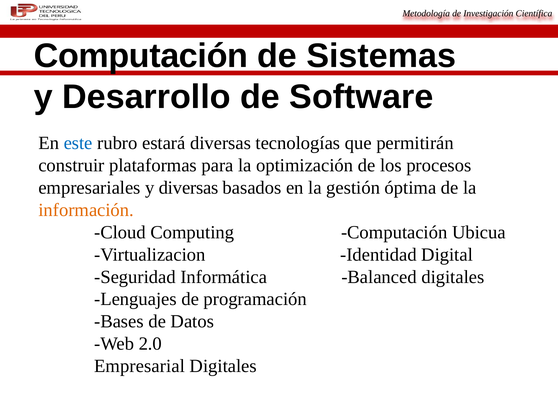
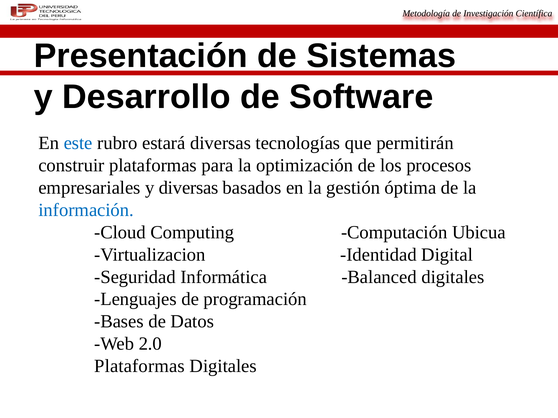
Computación: Computación -> Presentación (141, 56)
información colour: orange -> blue (86, 210)
Empresarial: Empresarial -> Plataformas (140, 366)
